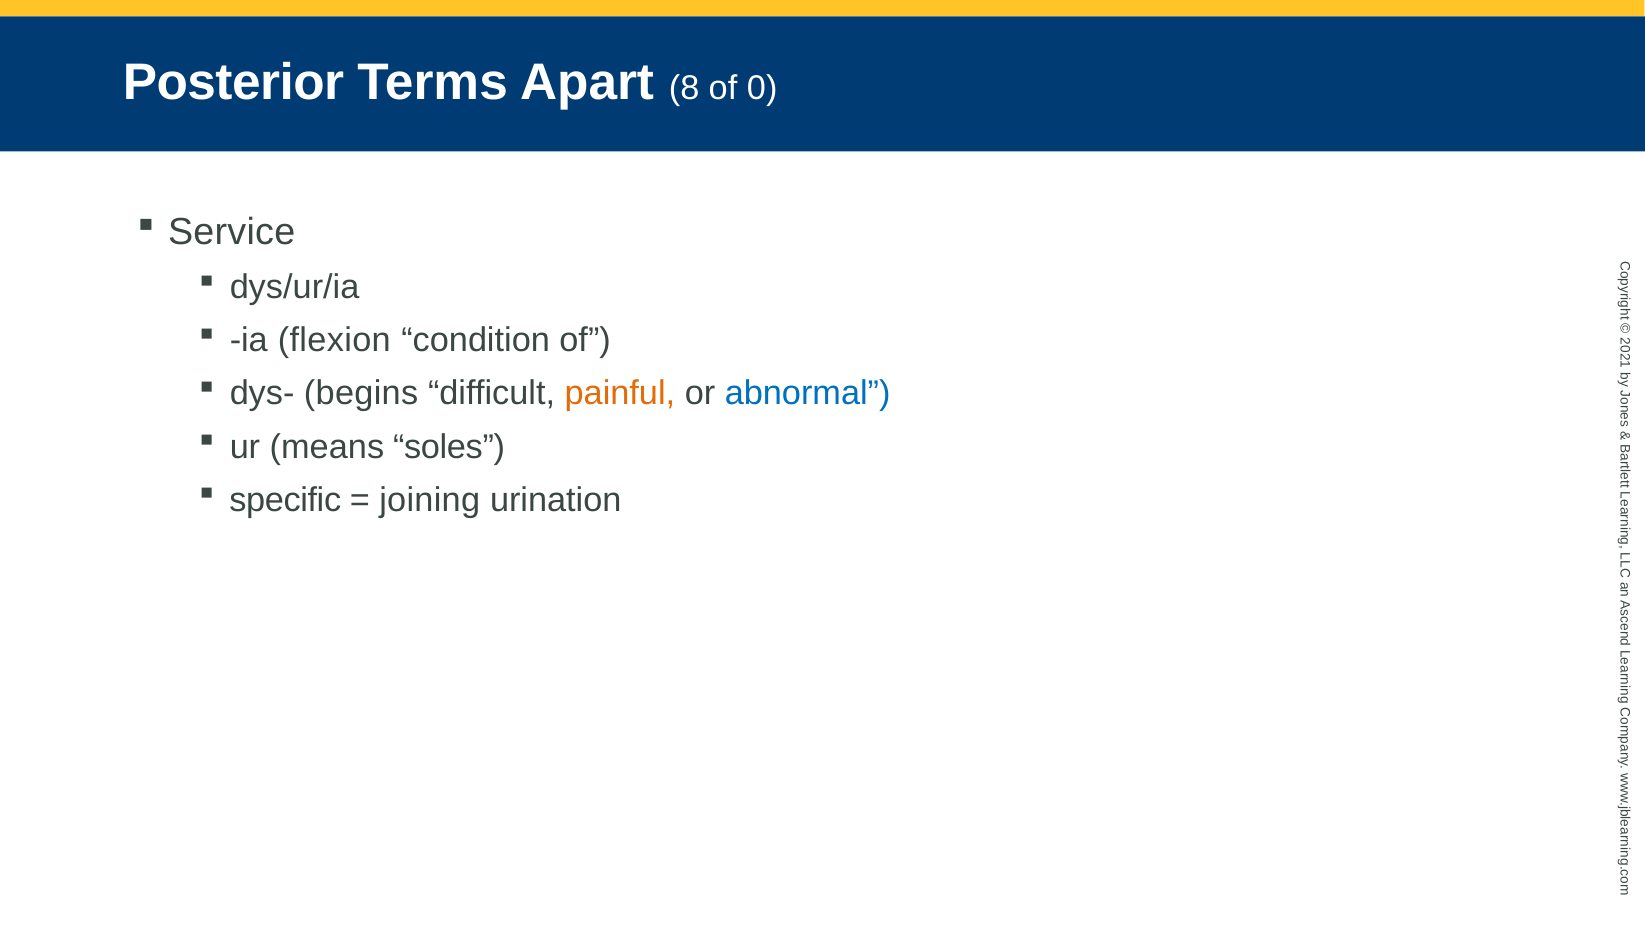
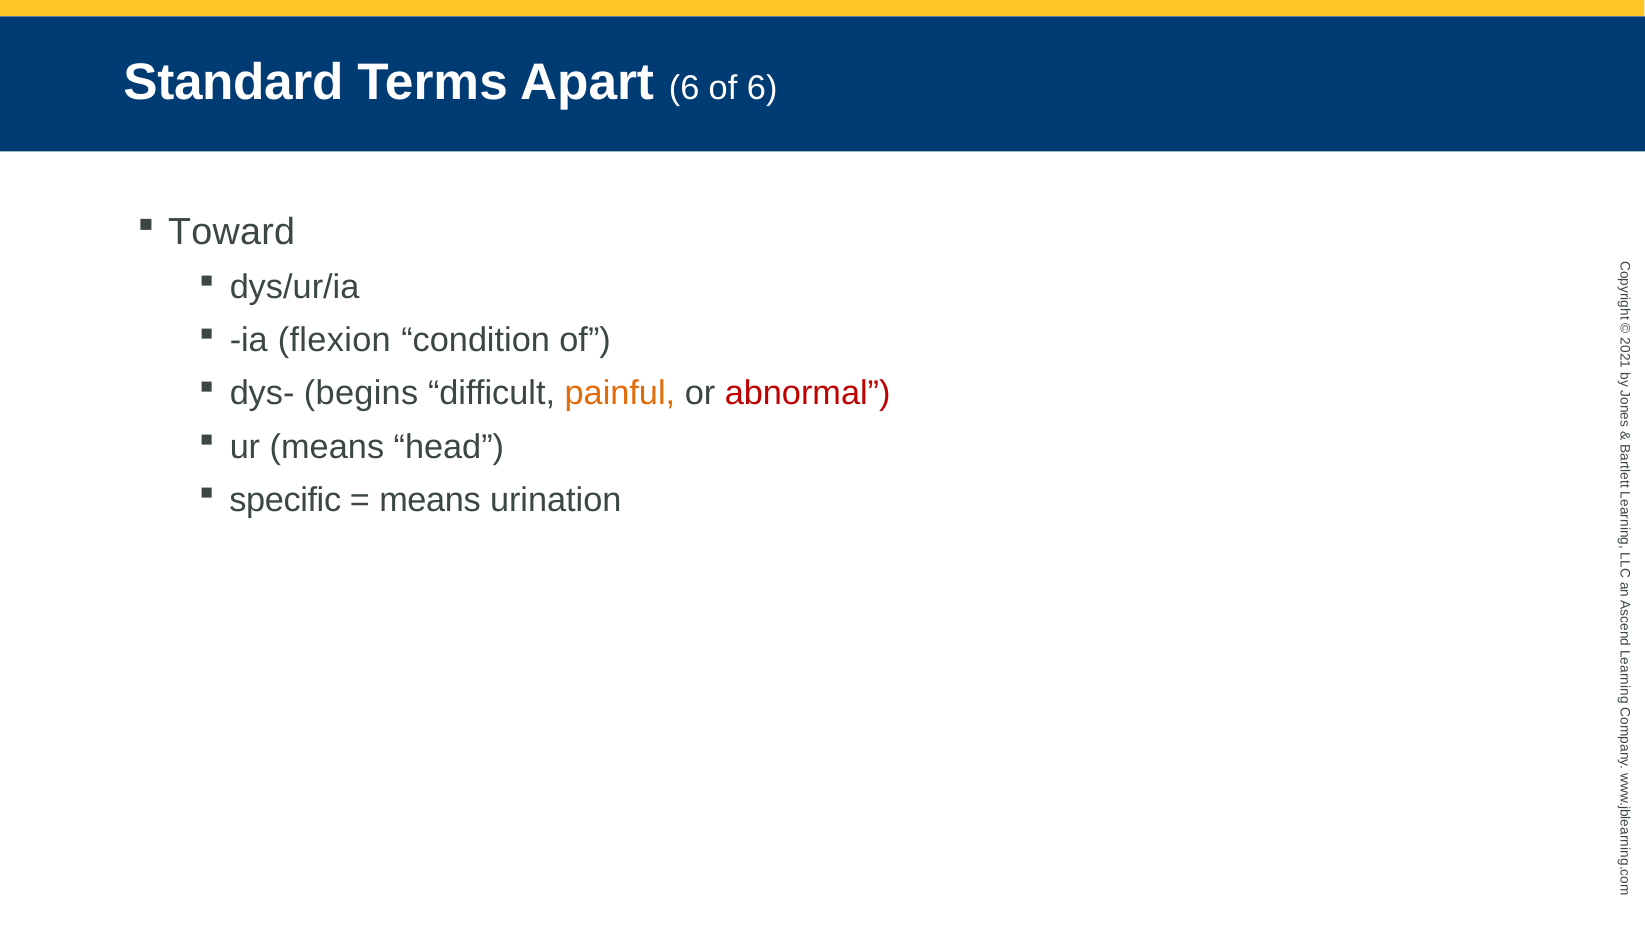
Posterior: Posterior -> Standard (233, 83)
Apart 8: 8 -> 6 (684, 88)
of 0: 0 -> 6 (762, 88)
Service: Service -> Toward (232, 233)
abnormal colour: blue -> red (808, 394)
soles: soles -> head (449, 447)
joining: joining -> means (430, 500)
